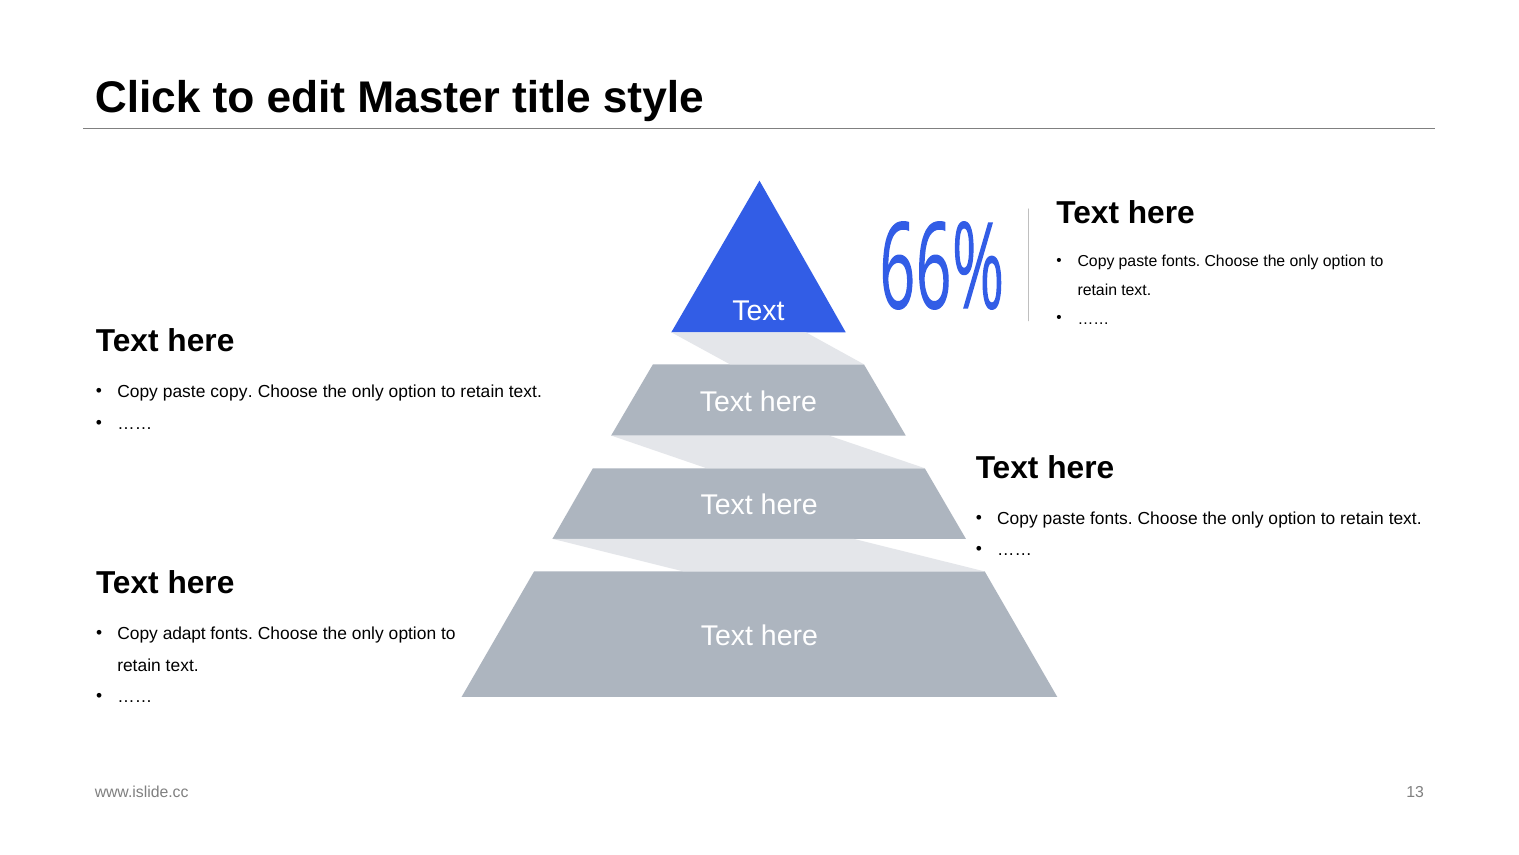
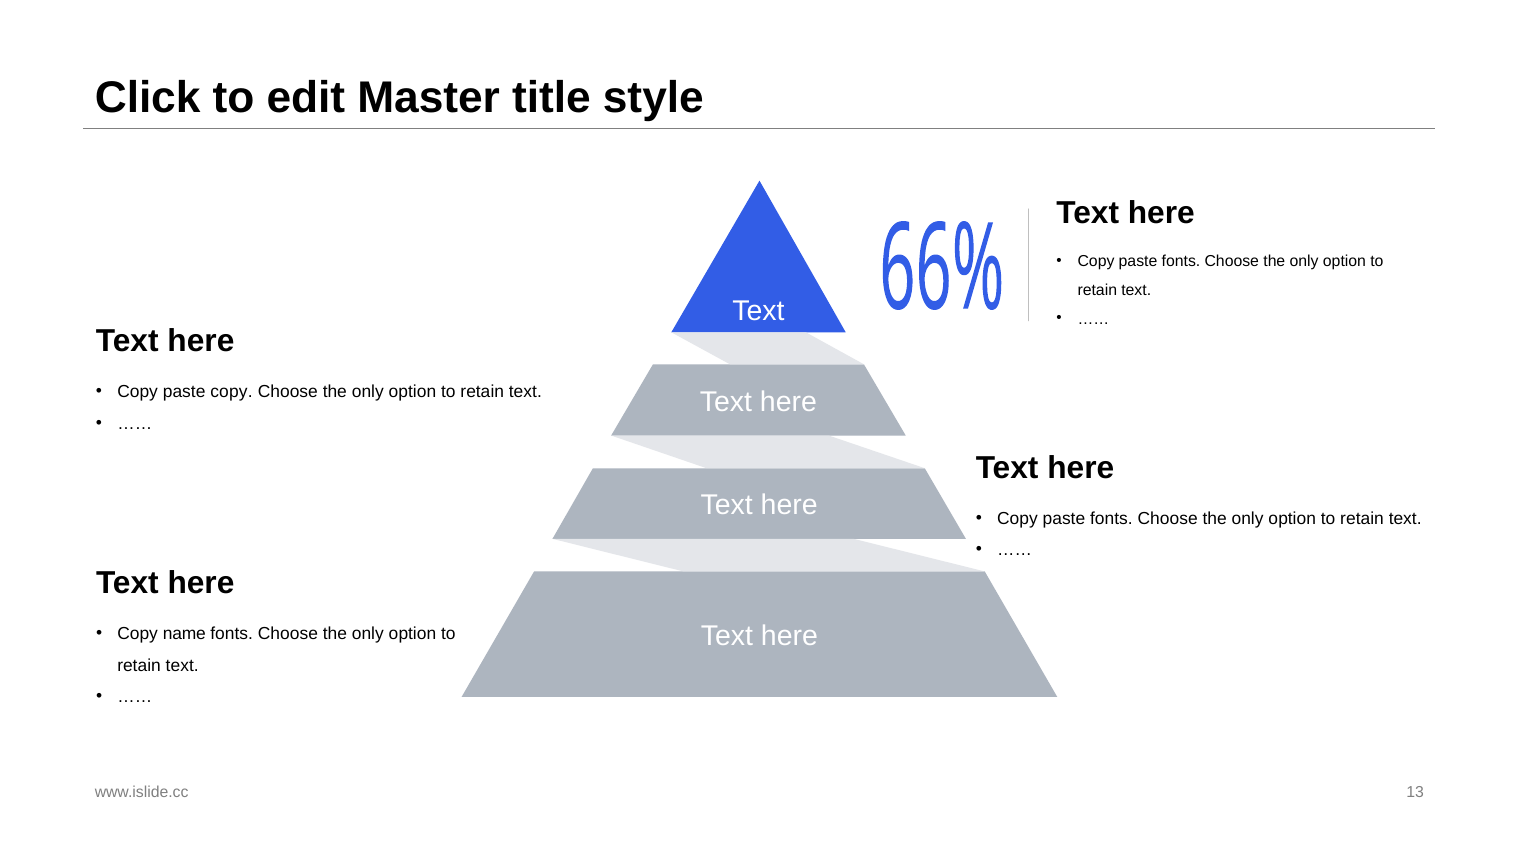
adapt: adapt -> name (184, 634)
